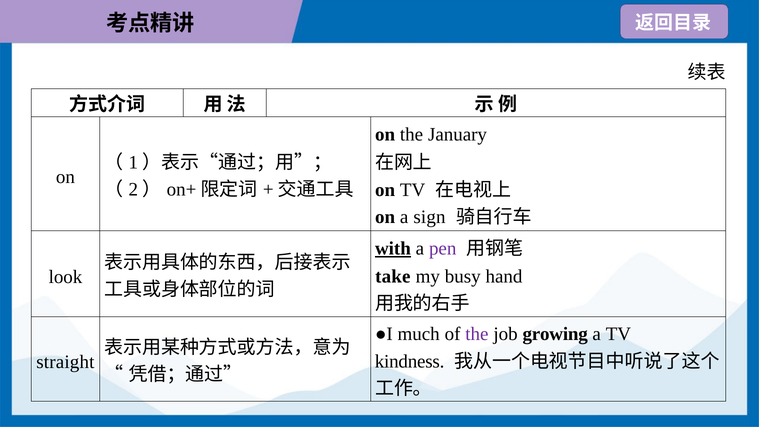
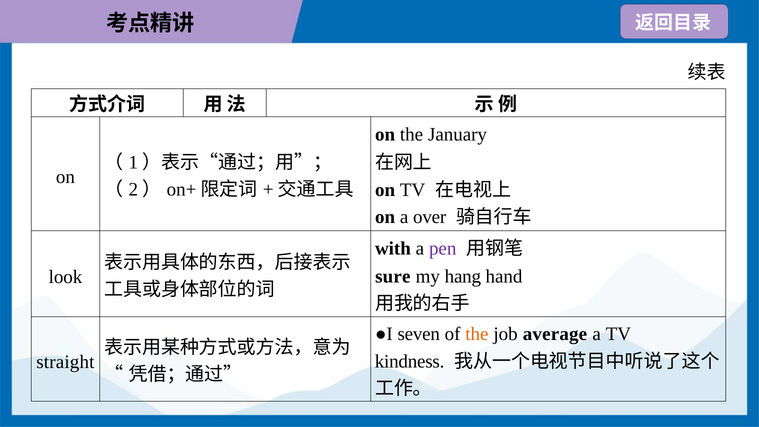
sign: sign -> over (430, 217)
with underline: present -> none (393, 249)
take: take -> sure (393, 276)
busy: busy -> hang (463, 276)
much: much -> seven (419, 334)
the colour: purple -> orange (477, 334)
growing: growing -> average (555, 334)
